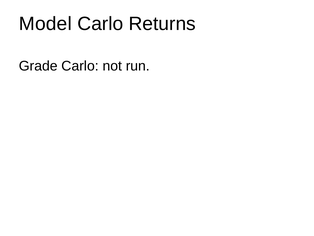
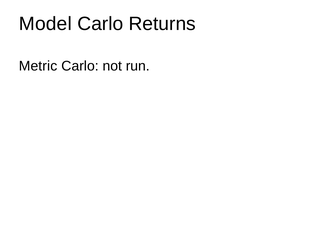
Grade: Grade -> Metric (38, 66)
